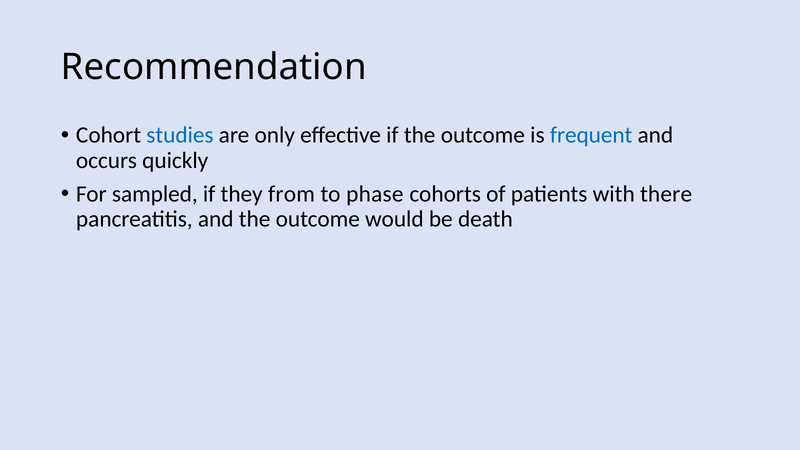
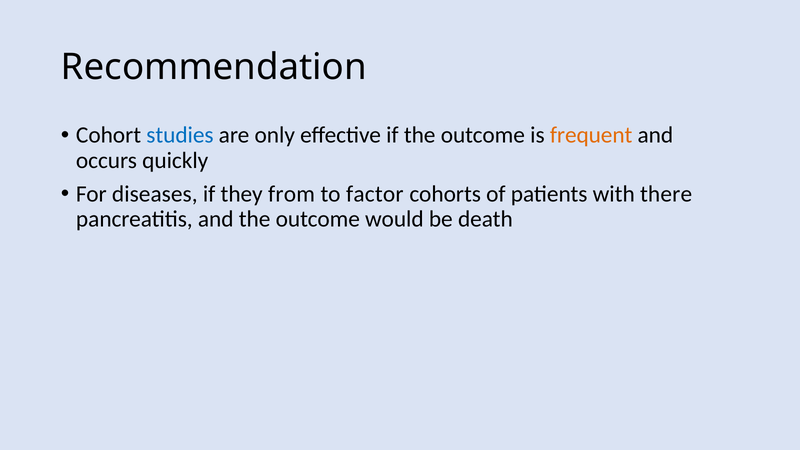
frequent colour: blue -> orange (591, 135)
sampled: sampled -> diseases (155, 194)
phase: phase -> factor (375, 194)
